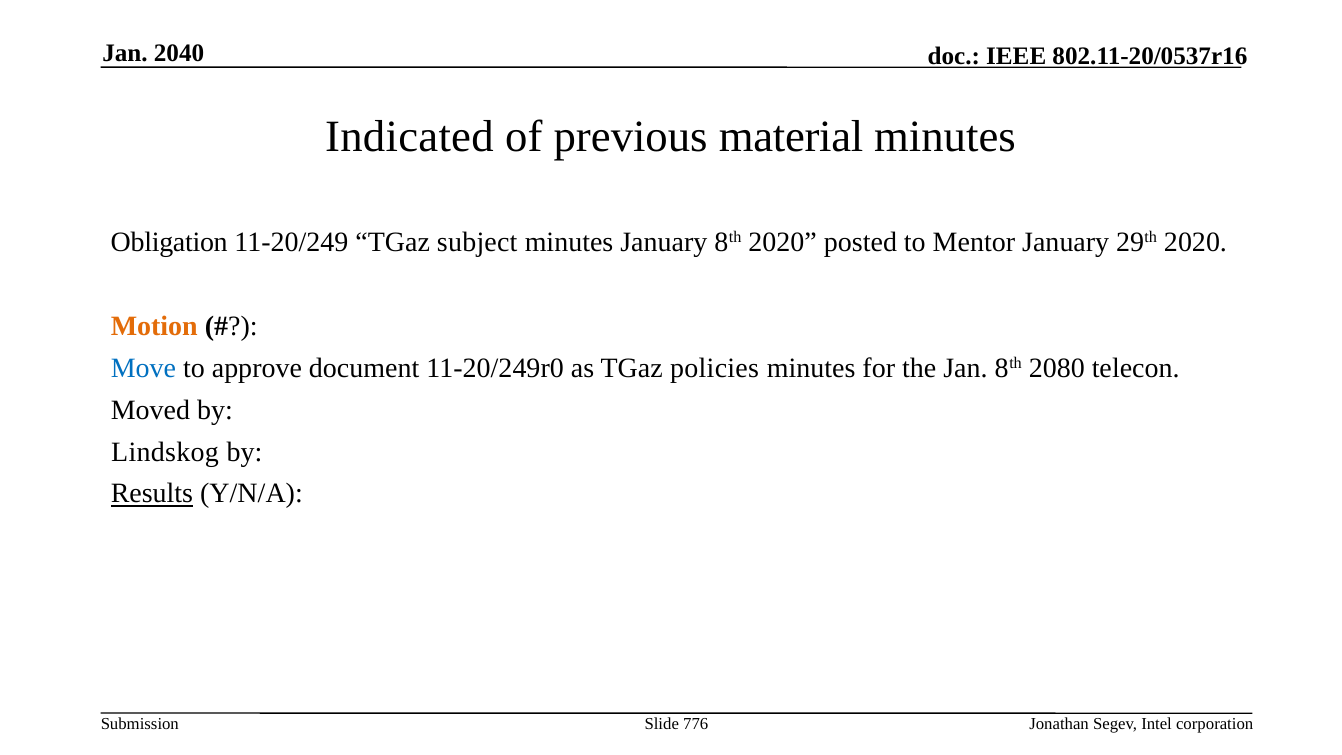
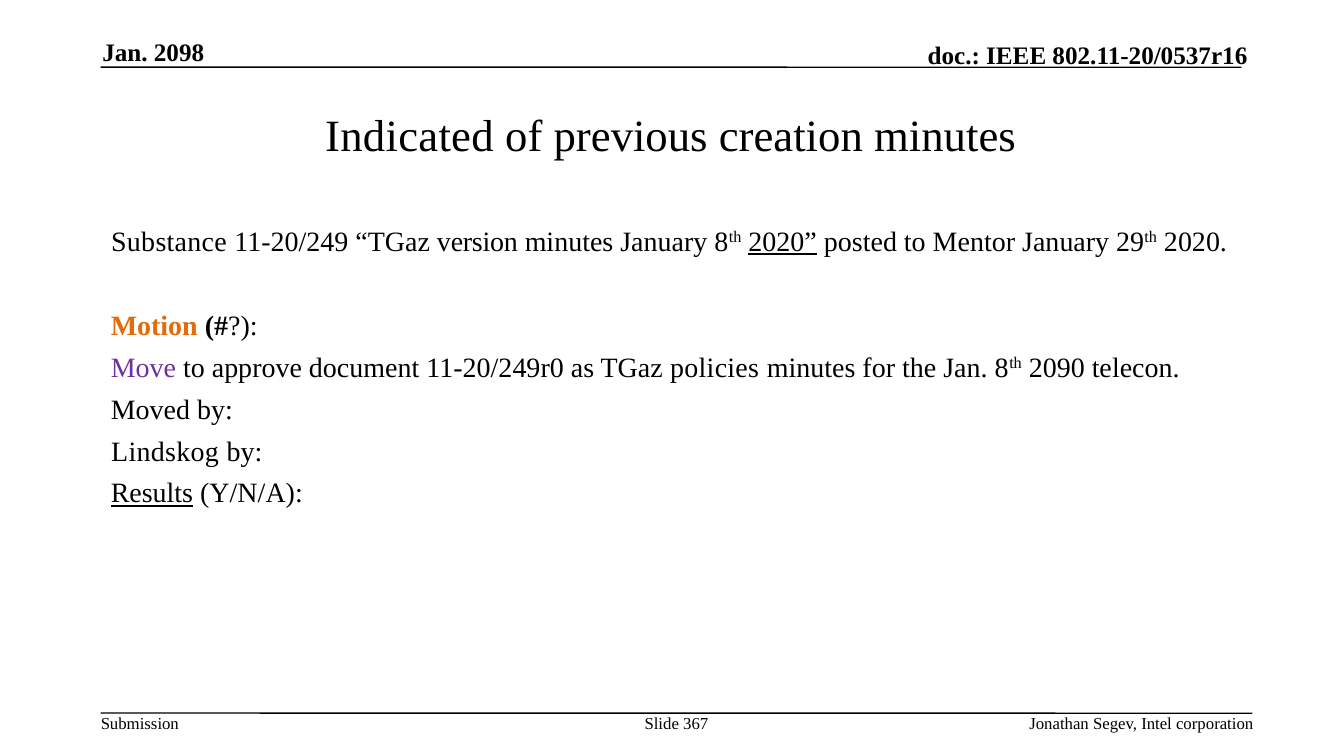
2040: 2040 -> 2098 (179, 53)
material: material -> creation (791, 137)
Obligation: Obligation -> Substance (169, 242)
subject: subject -> version (477, 242)
2020 underline: none -> present (783, 242)
Move colour: blue -> purple (143, 368)
2080: 2080 -> 2090 (1057, 368)
776: 776 -> 367 (696, 724)
